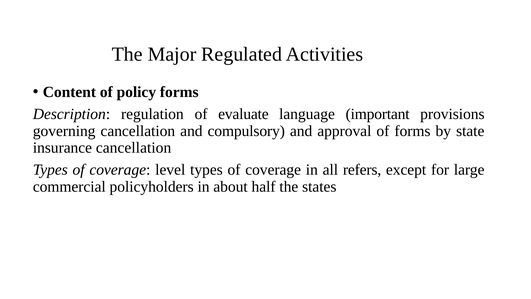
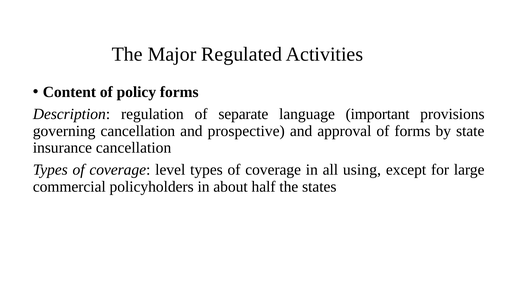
evaluate: evaluate -> separate (243, 114)
compulsory: compulsory -> prospective (246, 131)
refers: refers -> using (362, 170)
